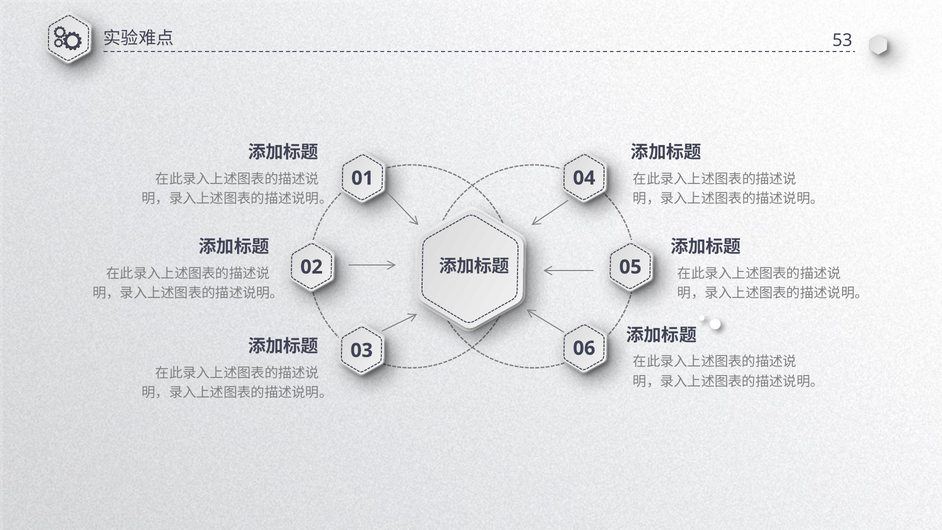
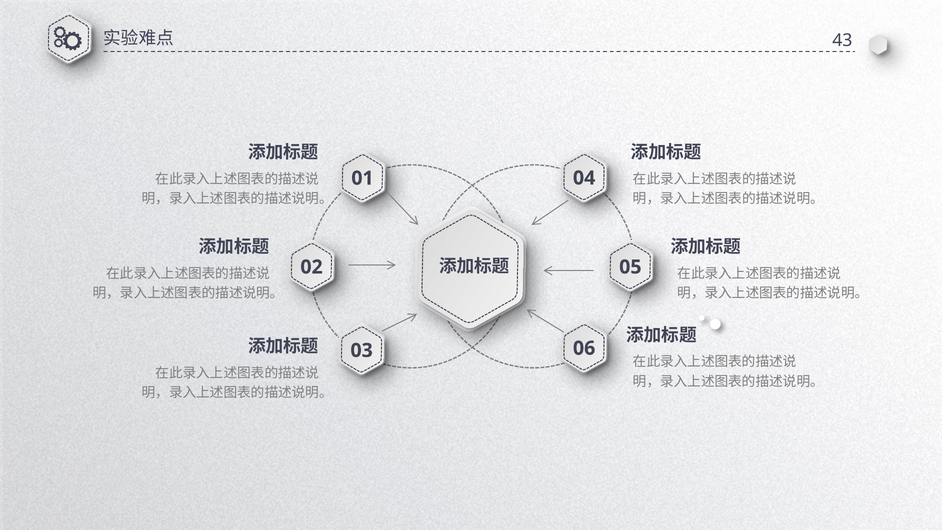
53: 53 -> 43 (842, 40)
